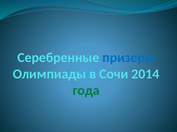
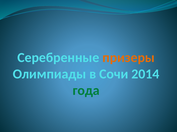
призеры colour: blue -> orange (129, 58)
